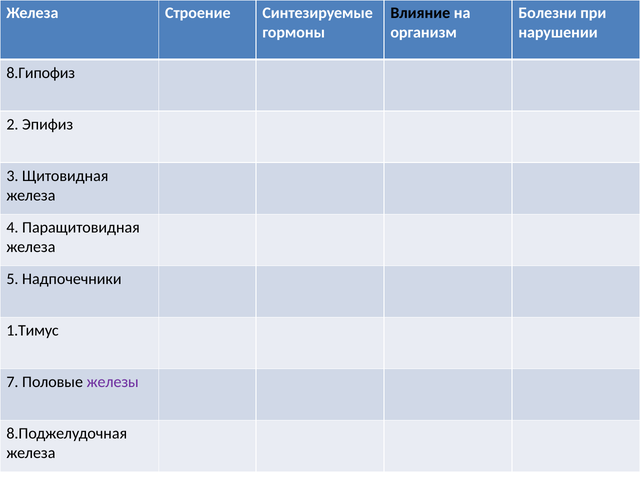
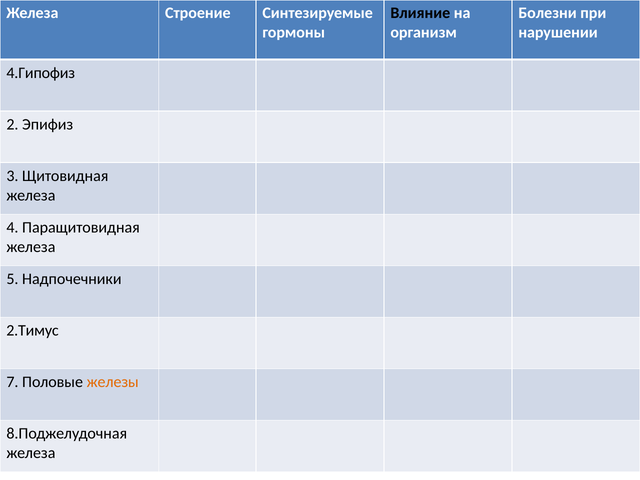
8.Гипофиз: 8.Гипофиз -> 4.Гипофиз (41, 73)
1.Тимус: 1.Тимус -> 2.Тимус (33, 330)
железы colour: purple -> orange (113, 382)
